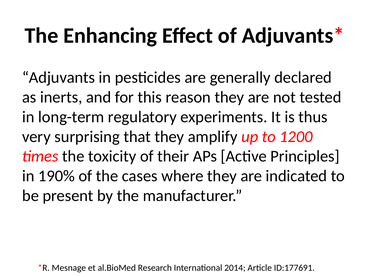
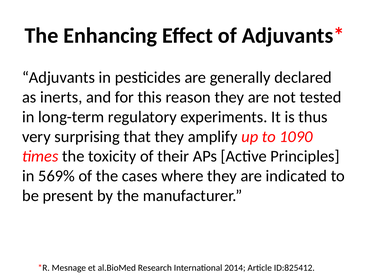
1200: 1200 -> 1090 (296, 136)
190%: 190% -> 569% (57, 176)
ID:177691: ID:177691 -> ID:825412 (294, 268)
